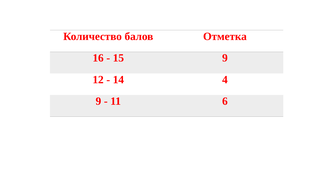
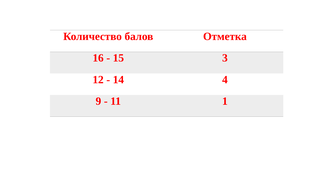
15 9: 9 -> 3 (225, 58)
6: 6 -> 1 (225, 101)
